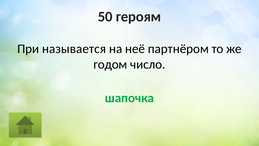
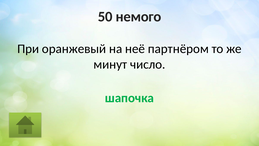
героям: героям -> немого (139, 17)
называется: называется -> оранжевый (74, 49)
годом: годом -> минут (110, 64)
